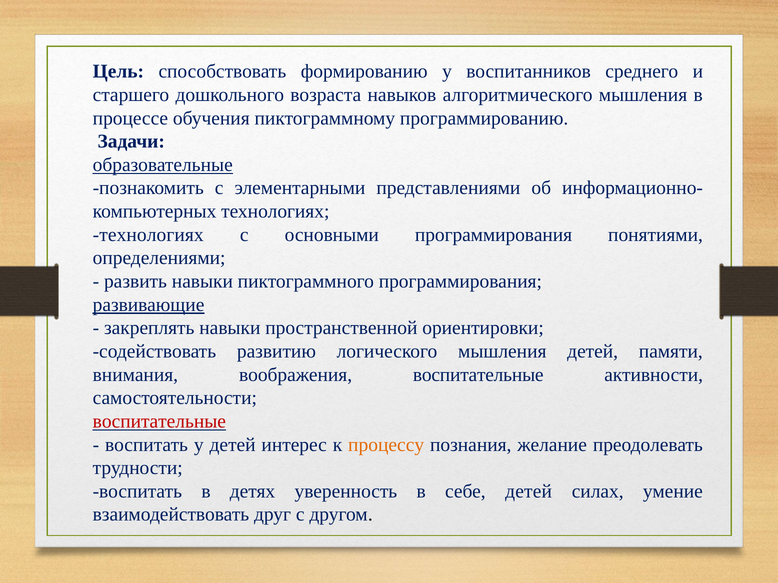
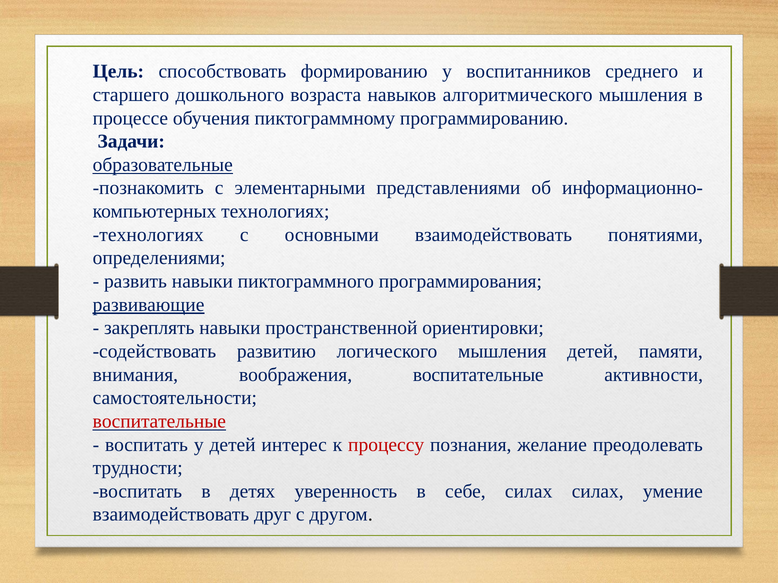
основными программирования: программирования -> взаимодействовать (494, 235)
процессу colour: orange -> red (386, 445)
себе детей: детей -> силах (529, 492)
